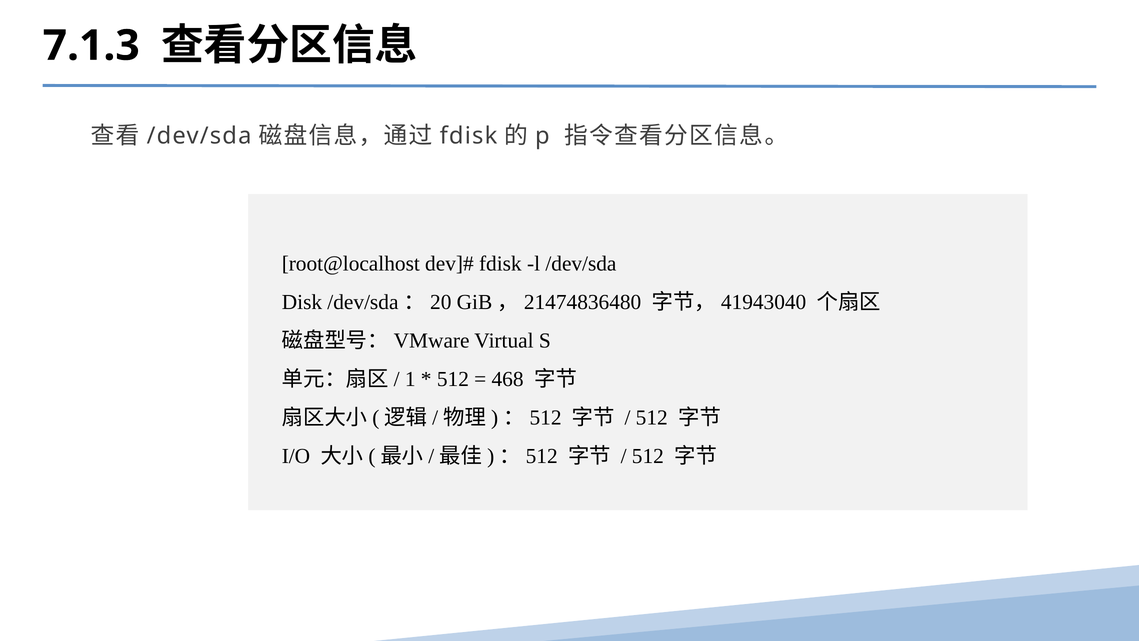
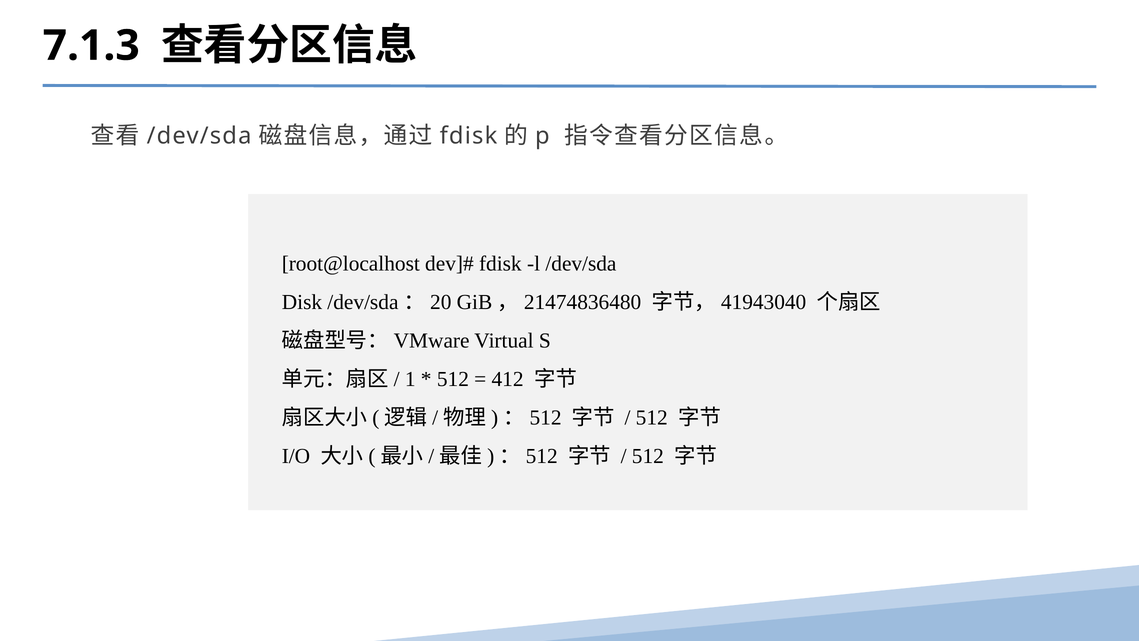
468: 468 -> 412 (508, 379)
